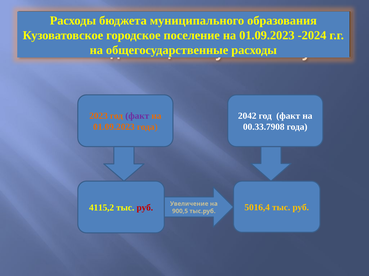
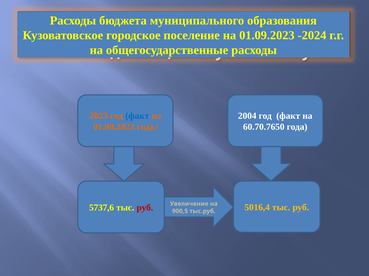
факт colour: purple -> blue (137, 116)
2042: 2042 -> 2004 (247, 116)
00.33.7908: 00.33.7908 -> 60.70.7650 (264, 127)
4115,2: 4115,2 -> 5737,6 (102, 208)
